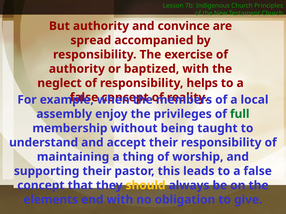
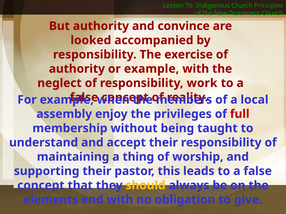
spread: spread -> looked (91, 40)
or baptized: baptized -> example (152, 69)
helps: helps -> work (202, 83)
full colour: green -> red (240, 114)
